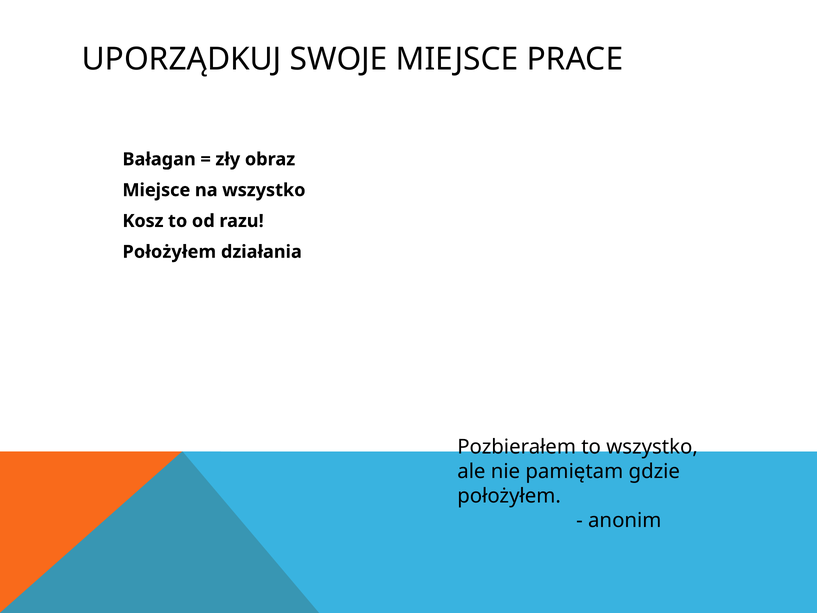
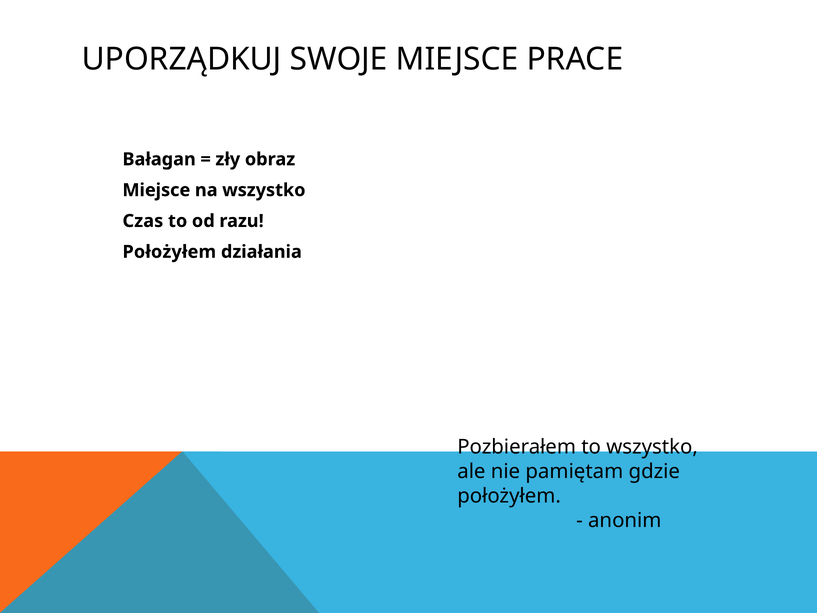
Kosz: Kosz -> Czas (143, 221)
